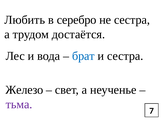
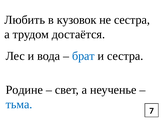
серебро: серебро -> кузовок (77, 20)
Железо: Железо -> Родине (24, 90)
тьма colour: purple -> blue (19, 104)
